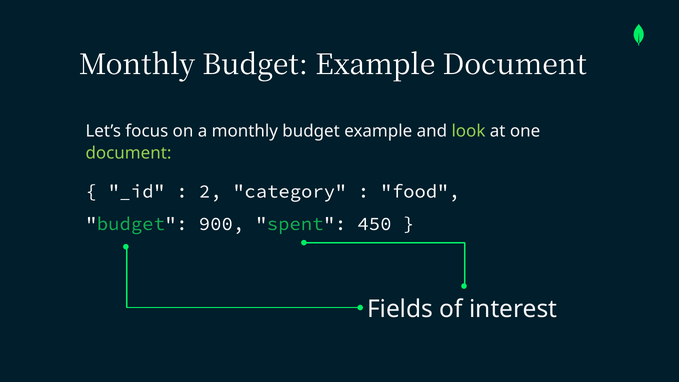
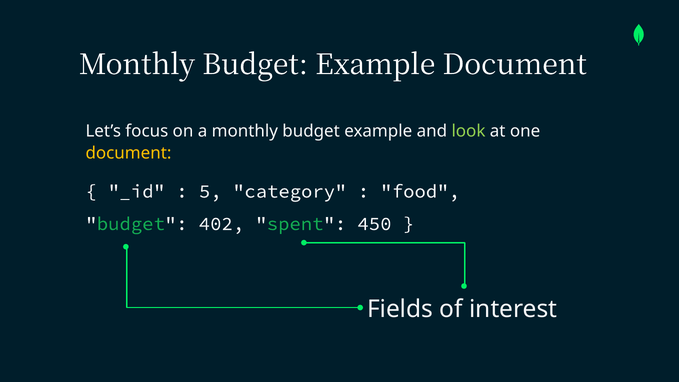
document colour: light green -> yellow (128, 153)
2: 2 -> 5 (210, 191)
900: 900 -> 402 (222, 224)
